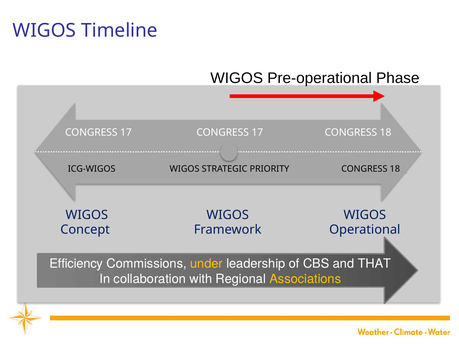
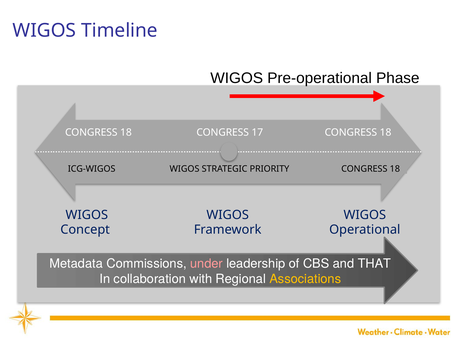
17: 17 -> 18 (126, 133)
Efficiency: Efficiency -> Metadata (76, 264)
under colour: yellow -> pink (206, 264)
